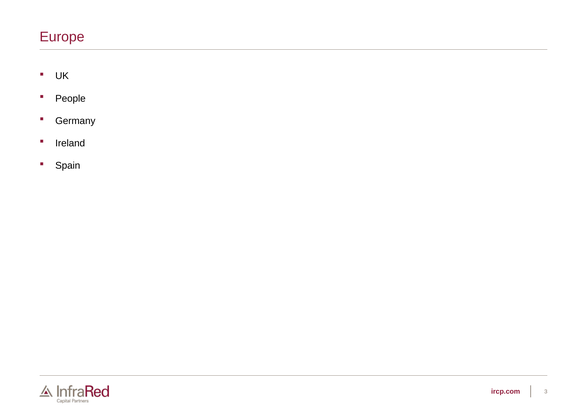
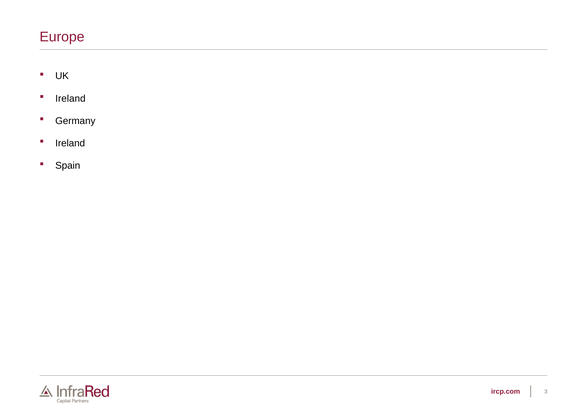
People: People -> Ireland (70, 98)
